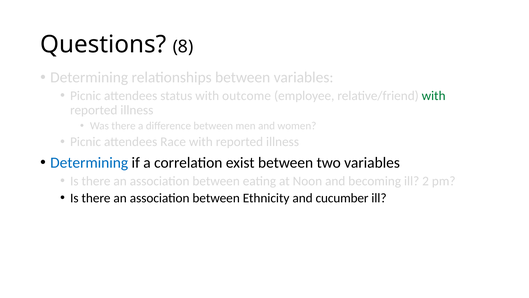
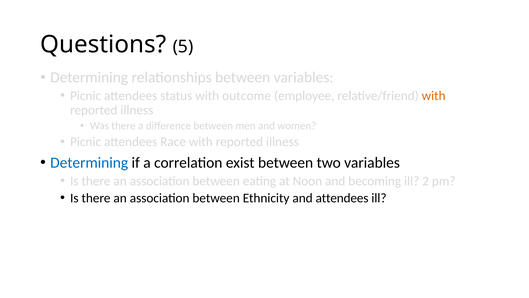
8: 8 -> 5 (183, 47)
with colour: green -> orange (434, 96)
and cucumber: cucumber -> attendees (342, 198)
